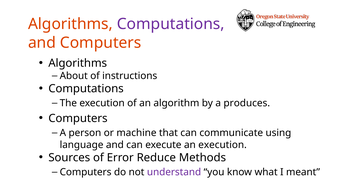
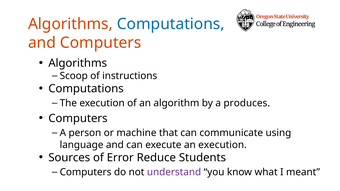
Computations colour: purple -> blue (171, 24)
About: About -> Scoop (74, 76)
Methods: Methods -> Students (202, 158)
